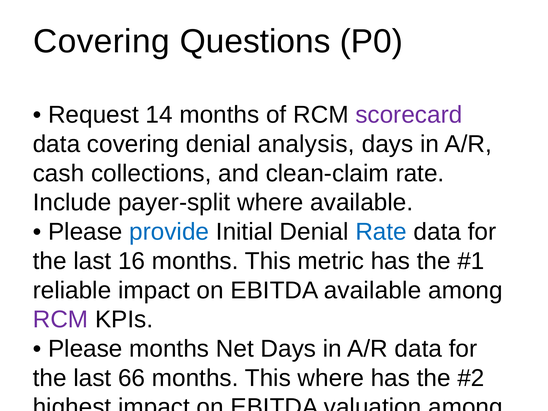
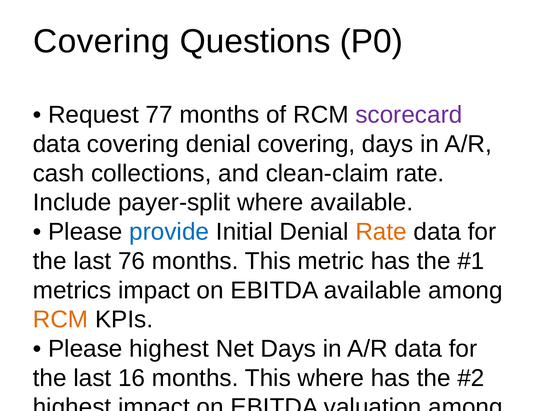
14: 14 -> 77 (159, 115)
denial analysis: analysis -> covering (306, 144)
Rate colour: blue -> orange (381, 232)
16: 16 -> 76 (132, 261)
reliable: reliable -> metrics (72, 290)
RCM colour: purple -> orange (61, 320)
Please months: months -> highest (169, 349)
66: 66 -> 16 (132, 378)
